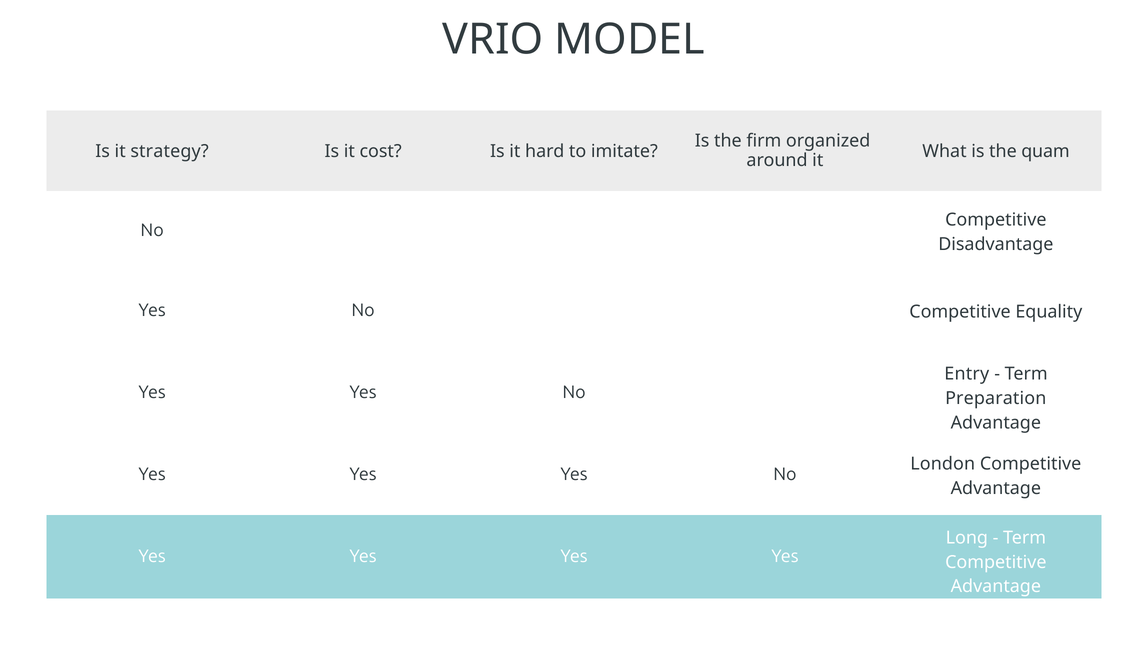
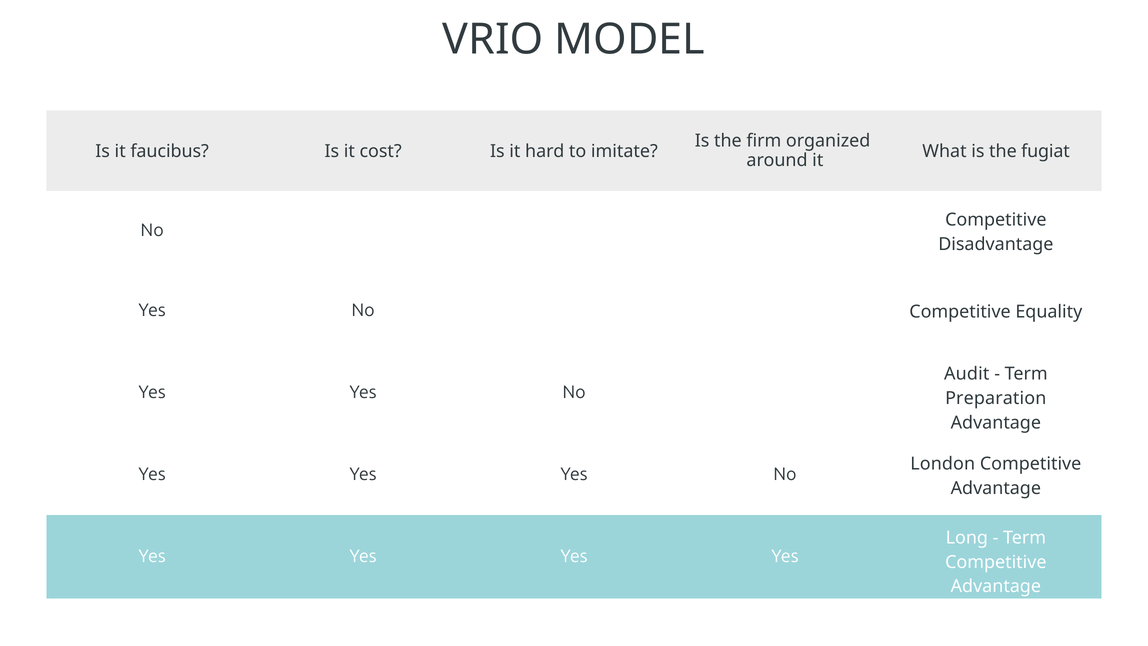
strategy: strategy -> faucibus (170, 151)
quam: quam -> fugiat (1045, 151)
Entry: Entry -> Audit (967, 374)
